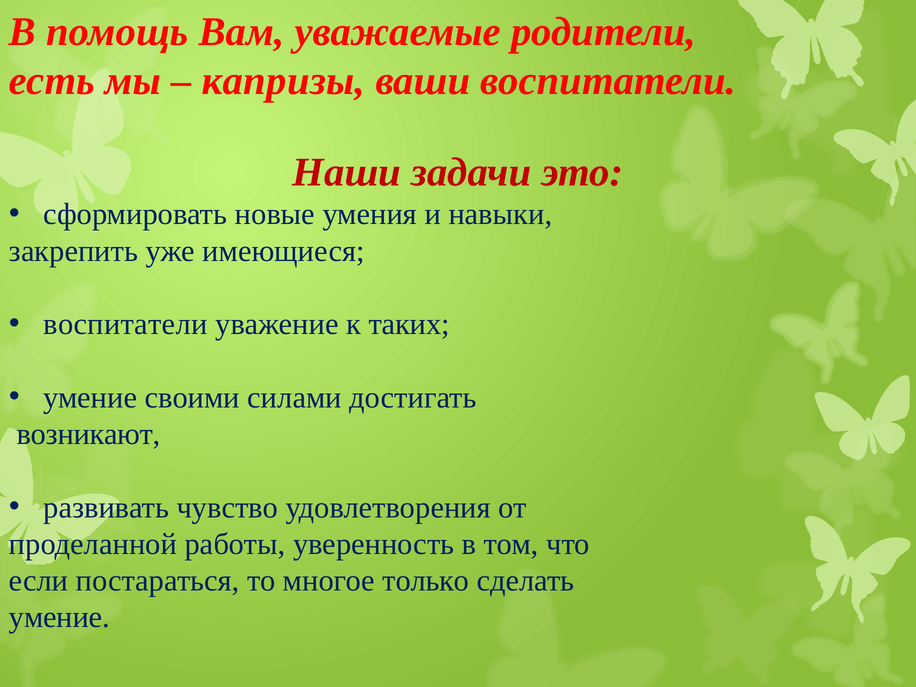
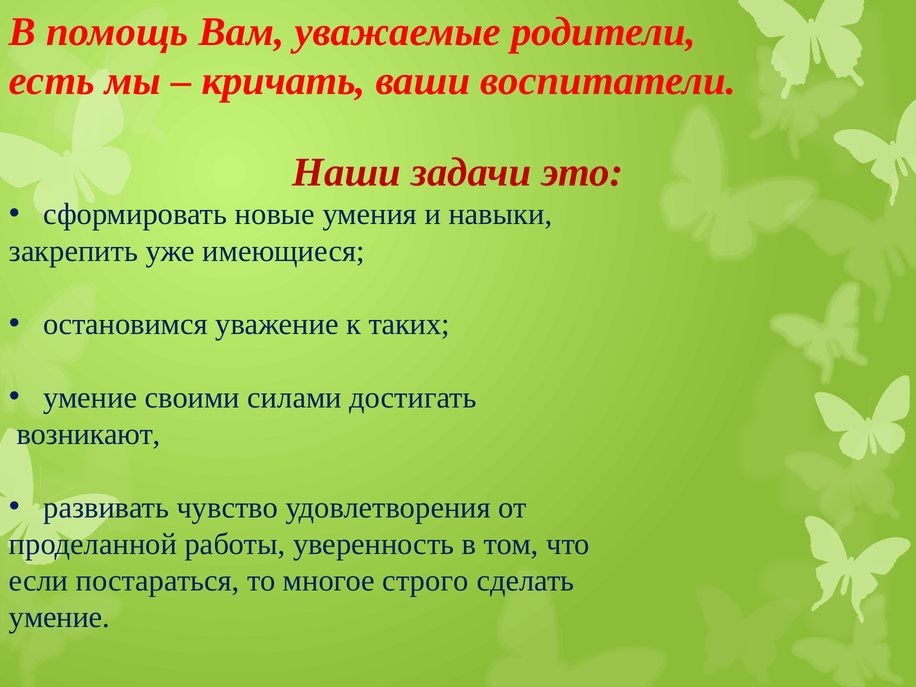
капризы: капризы -> кричать (284, 81)
воспитатели: воспитатели -> остановимся (126, 324)
только: только -> строго (426, 581)
